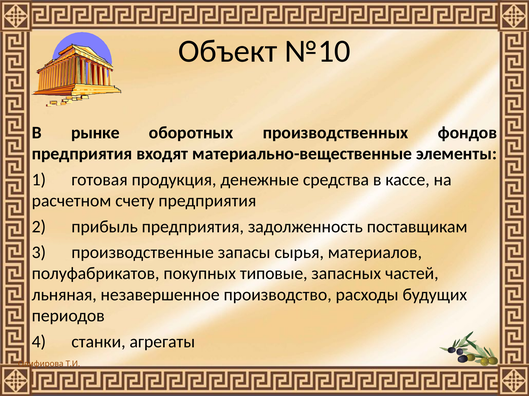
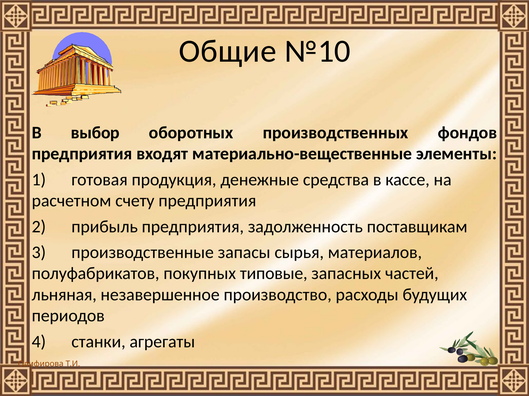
Объект: Объект -> Общие (228, 51)
рынке: рынке -> выбор (95, 133)
